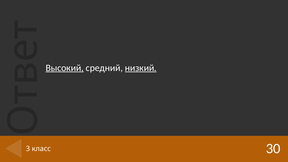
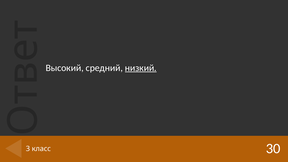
Высокий underline: present -> none (65, 68)
